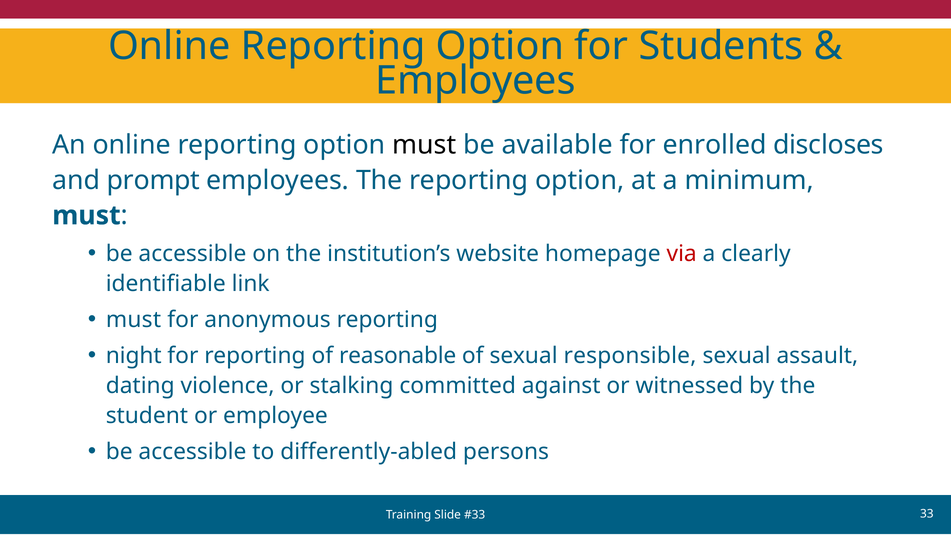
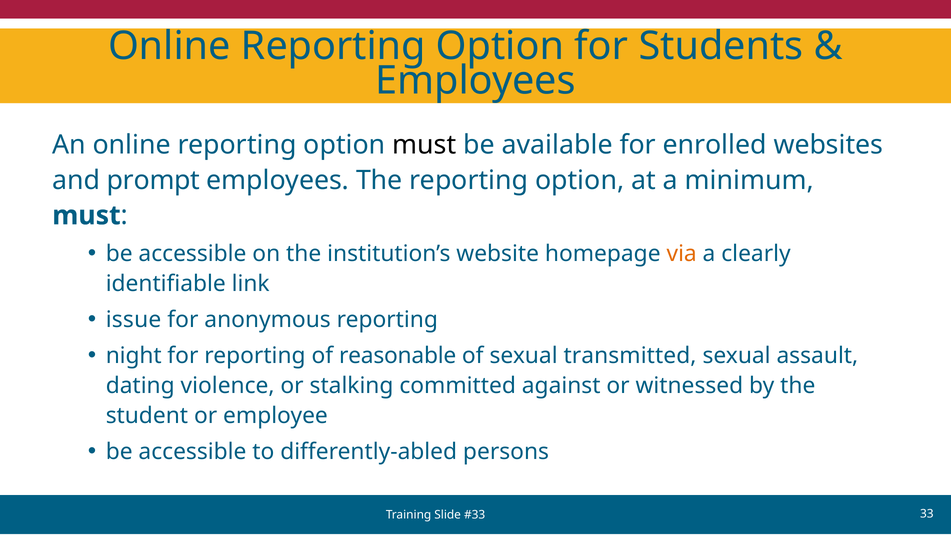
discloses: discloses -> websites (828, 145)
via colour: red -> orange (682, 254)
must: must -> issue (134, 320)
responsible: responsible -> transmitted (630, 356)
